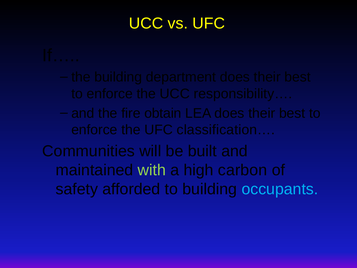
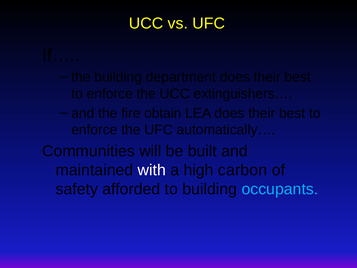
responsibility…: responsibility… -> extinguishers… (243, 94)
classification…: classification… -> automatically… (226, 130)
with colour: light green -> white (152, 170)
